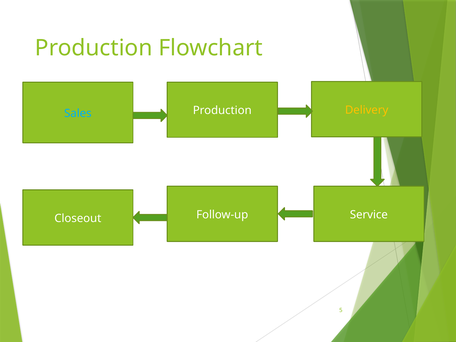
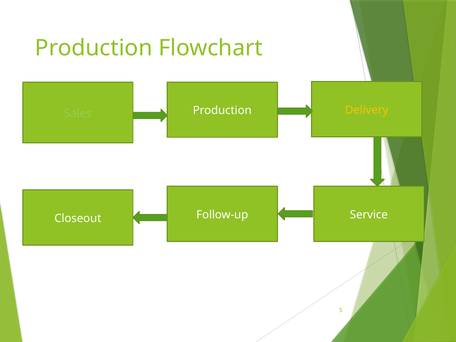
Sales colour: light blue -> light green (78, 113)
